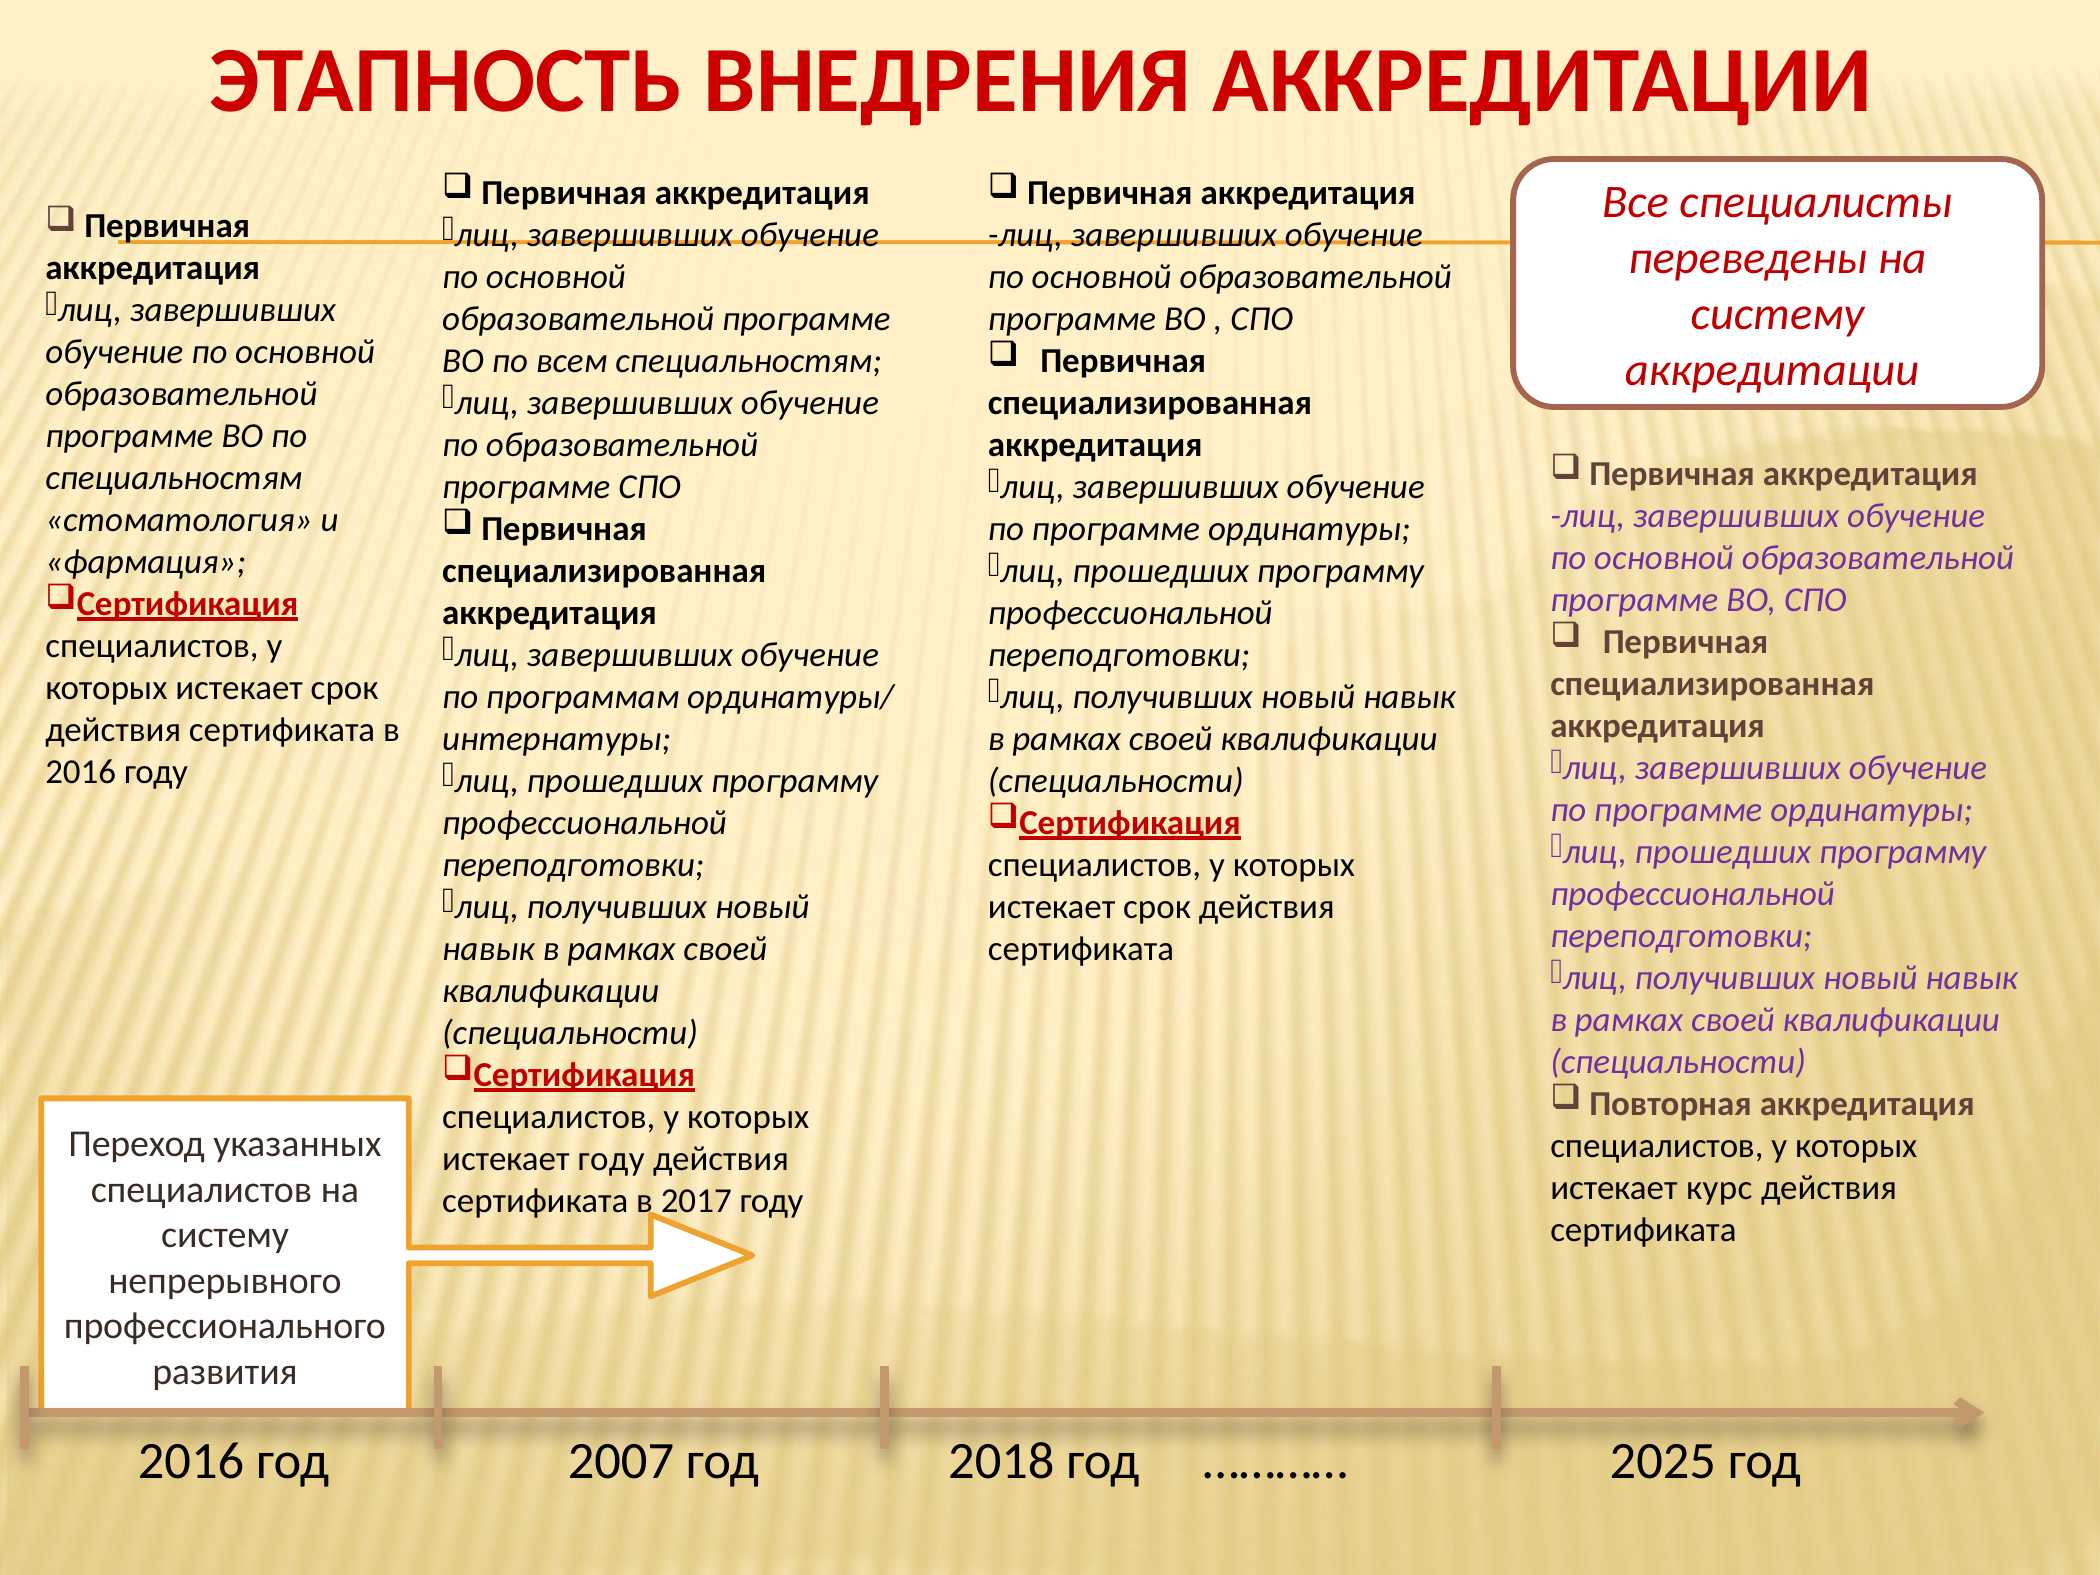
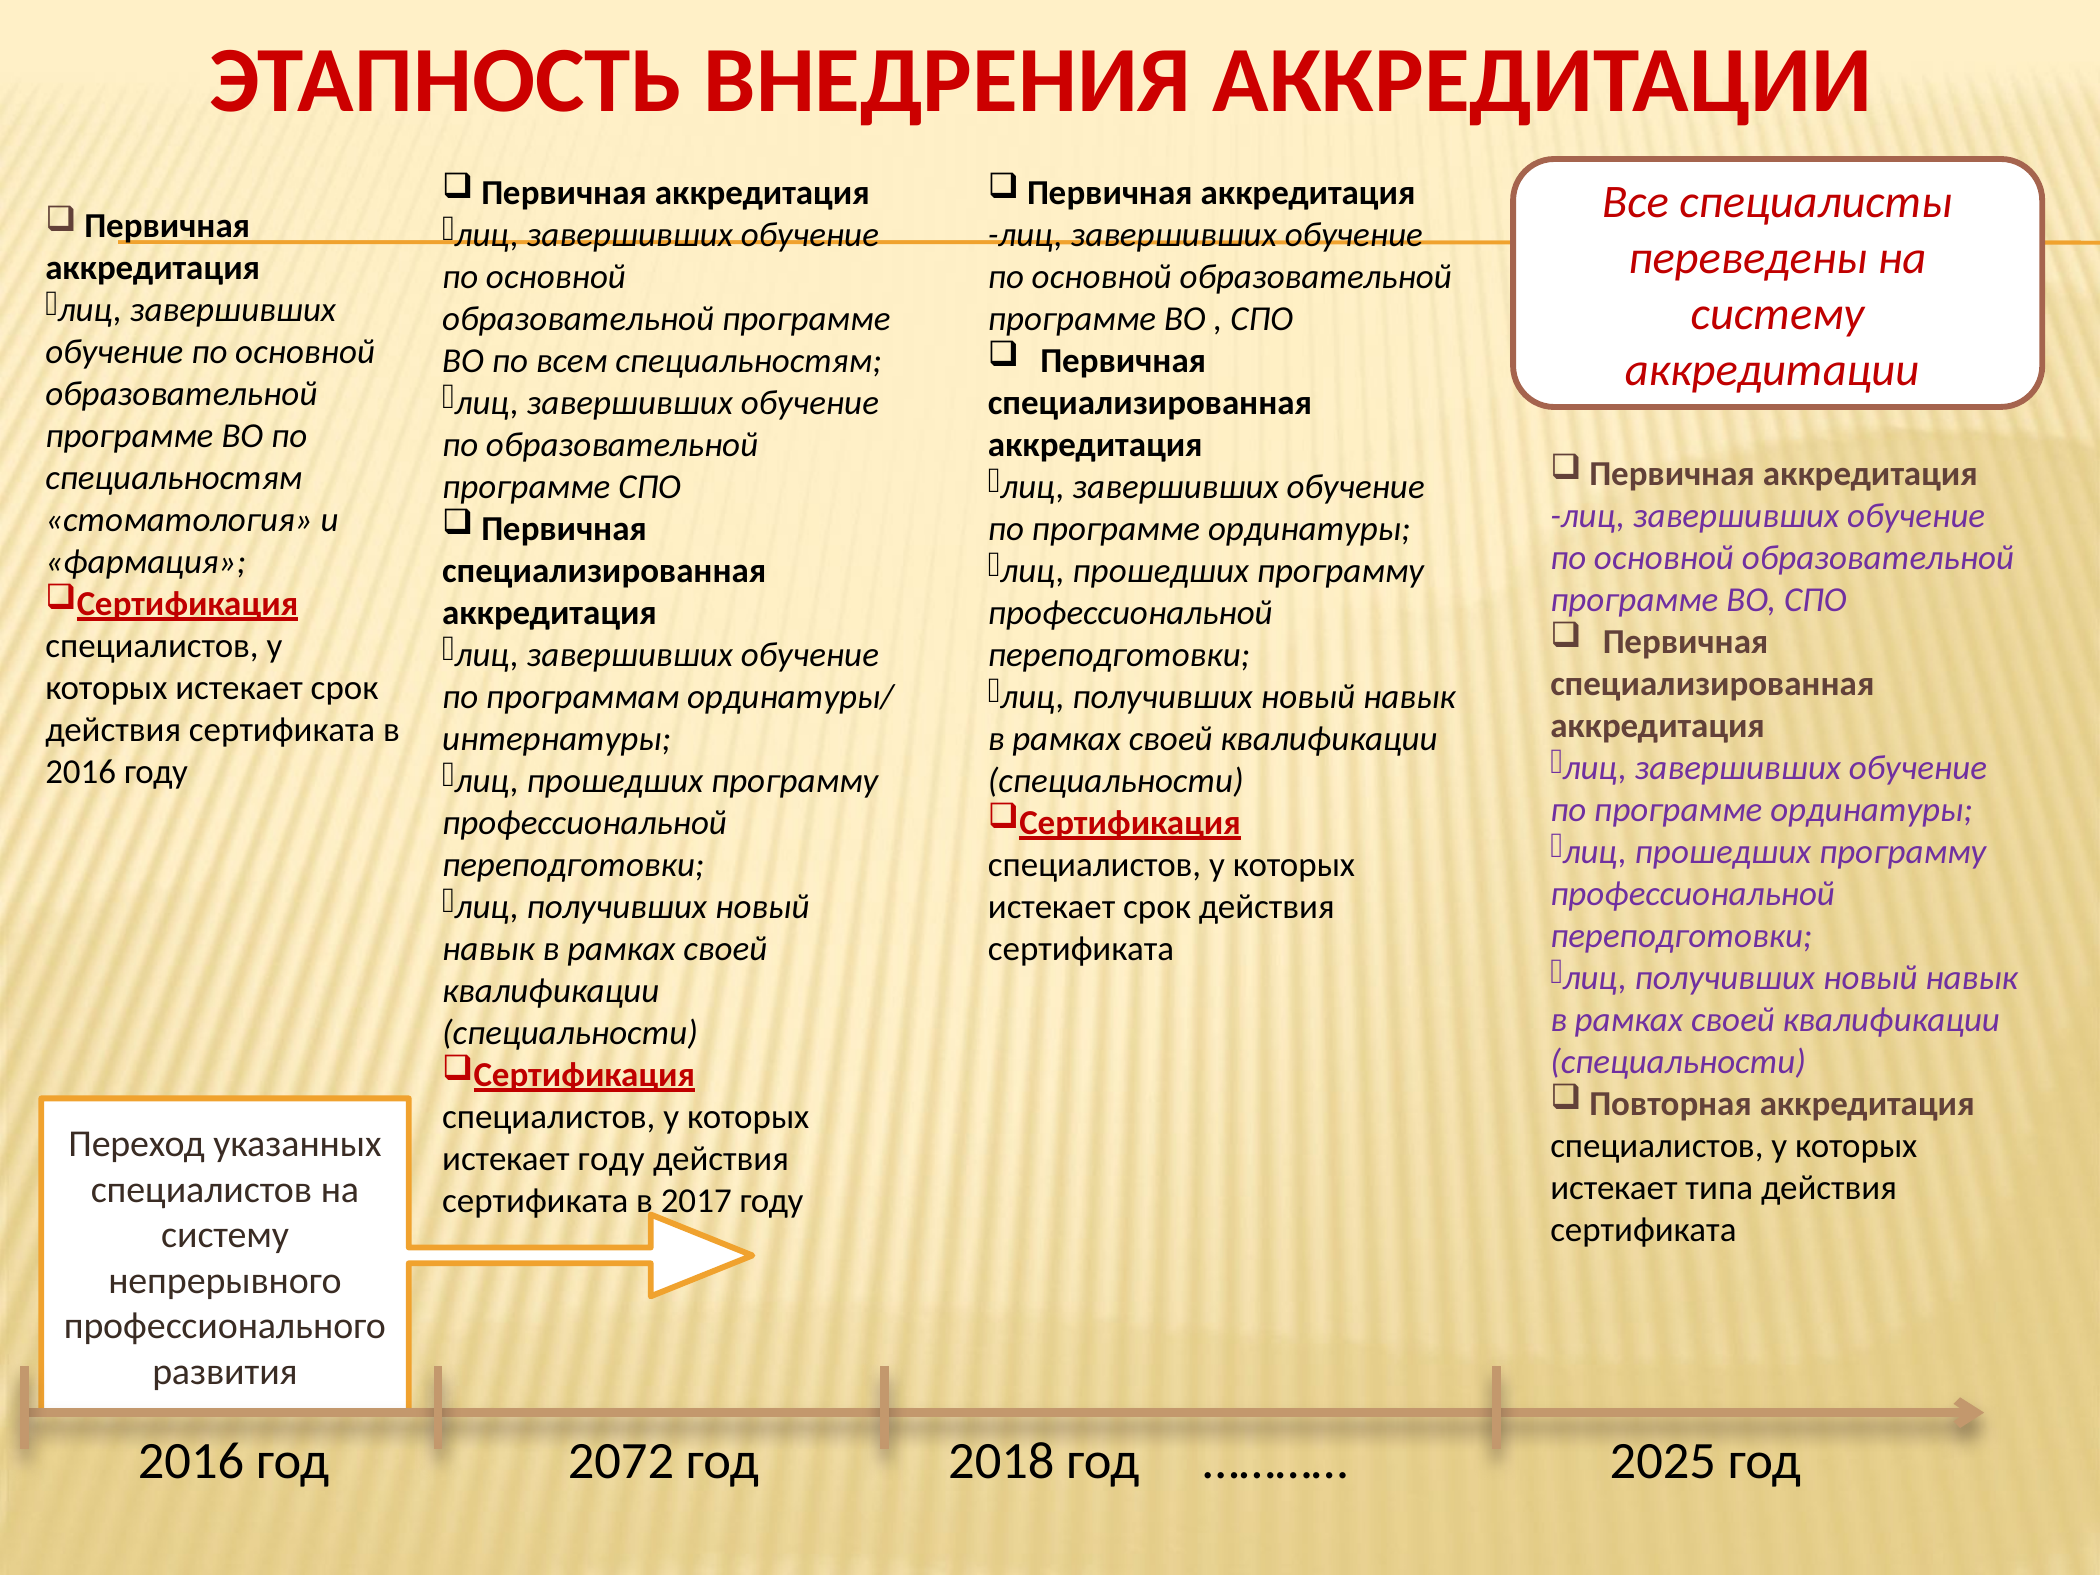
курс: курс -> типа (1719, 1188)
2007: 2007 -> 2072 (621, 1461)
